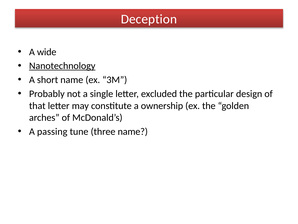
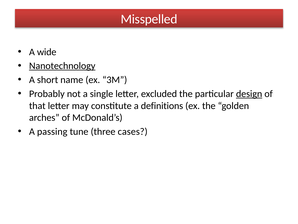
Deception: Deception -> Misspelled (149, 19)
design underline: none -> present (249, 94)
ownership: ownership -> definitions (162, 105)
three name: name -> cases (133, 131)
